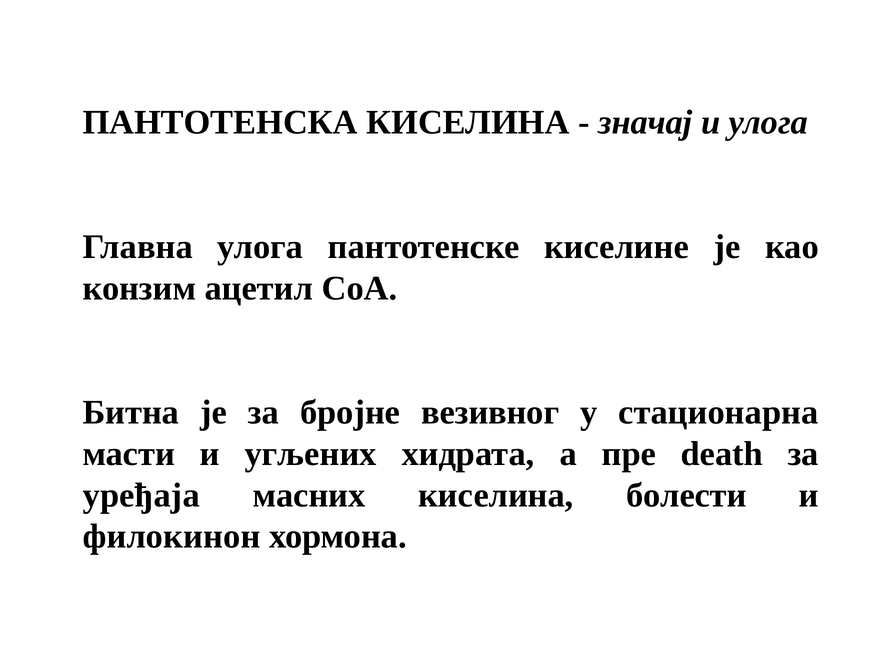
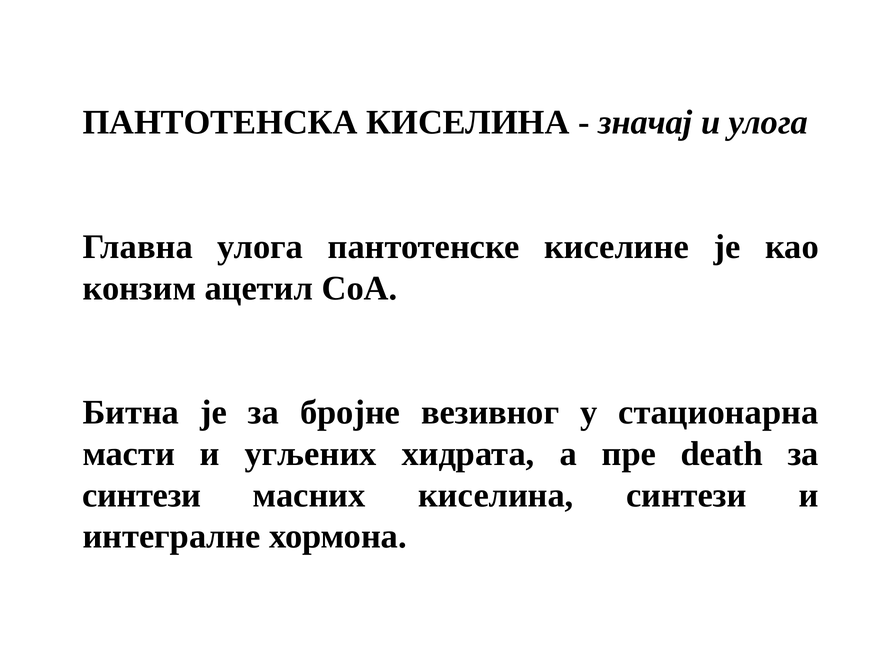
уређаја: уређаја -> синтези (142, 495)
киселина болести: болести -> синтези (686, 495)
филокинон: филокинон -> интегралне (172, 537)
